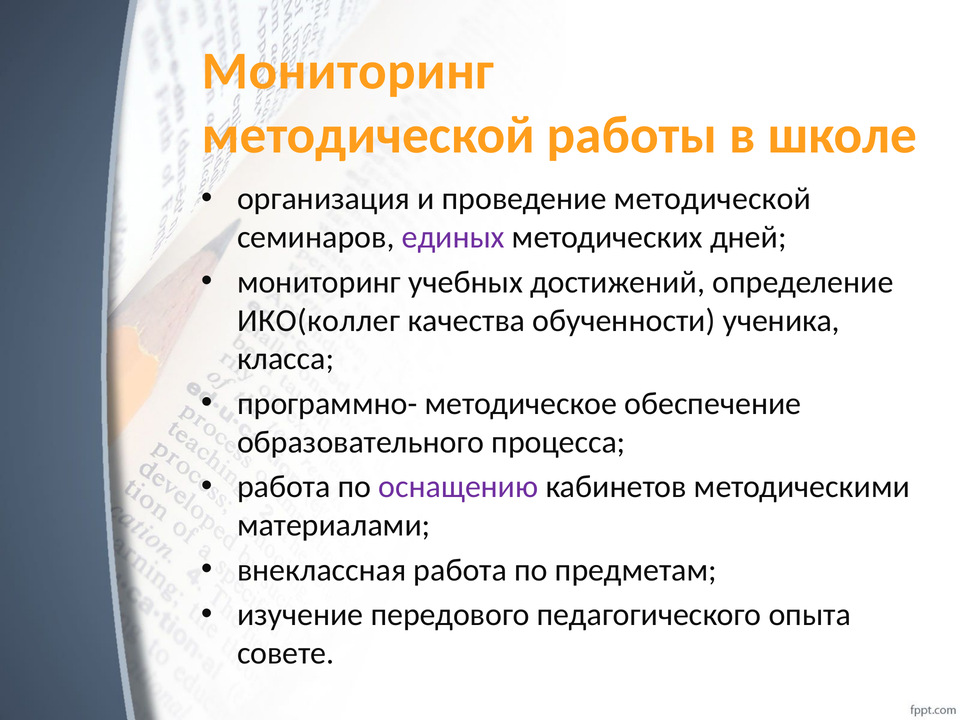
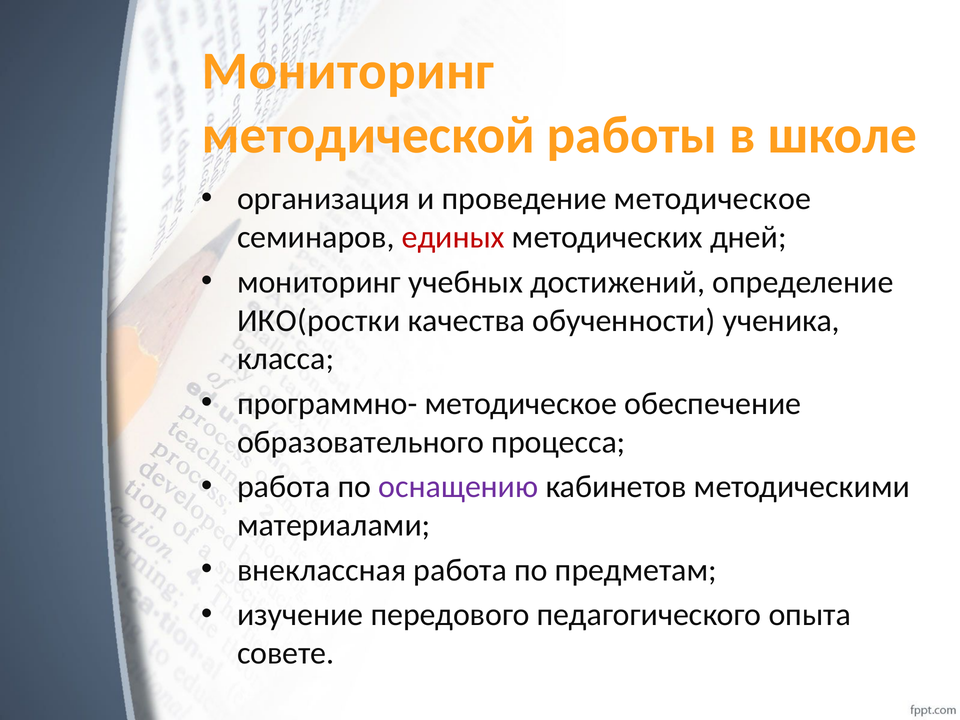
проведение методической: методической -> методическое (713, 199)
единых colour: purple -> red (453, 237)
ИКО(коллег: ИКО(коллег -> ИКО(ростки (319, 320)
